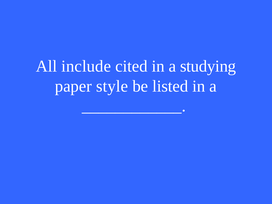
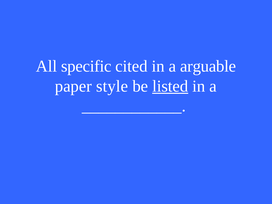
include: include -> specific (86, 66)
studying: studying -> arguable (208, 66)
listed underline: none -> present (170, 86)
